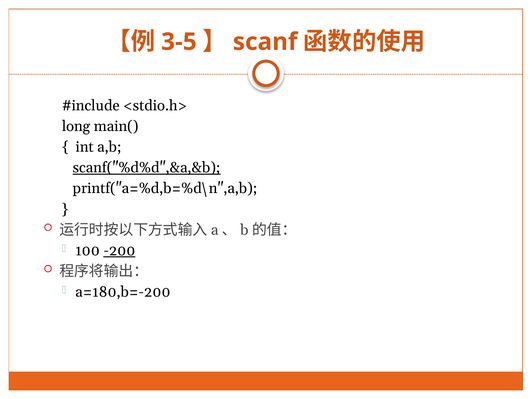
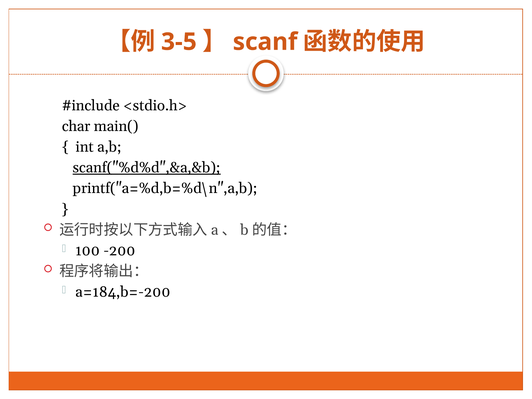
long: long -> char (76, 126)
-200 underline: present -> none (119, 251)
a=180,b=-200: a=180,b=-200 -> a=184,b=-200 (123, 292)
